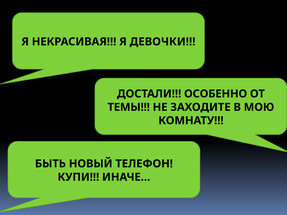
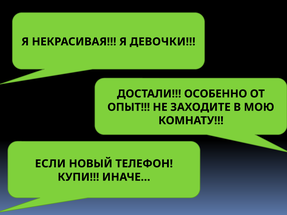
ТЕМЫ: ТЕМЫ -> ОПЫТ (129, 107)
БЫТЬ: БЫТЬ -> ЕСЛИ (50, 164)
